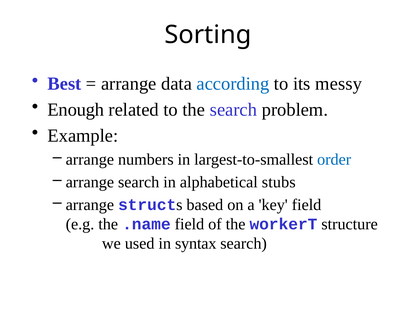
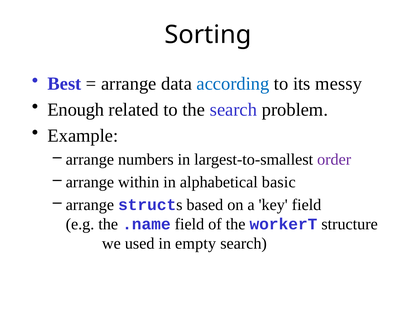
order colour: blue -> purple (334, 159)
arrange search: search -> within (139, 182)
stubs: stubs -> basic (279, 182)
syntax: syntax -> empty (196, 244)
